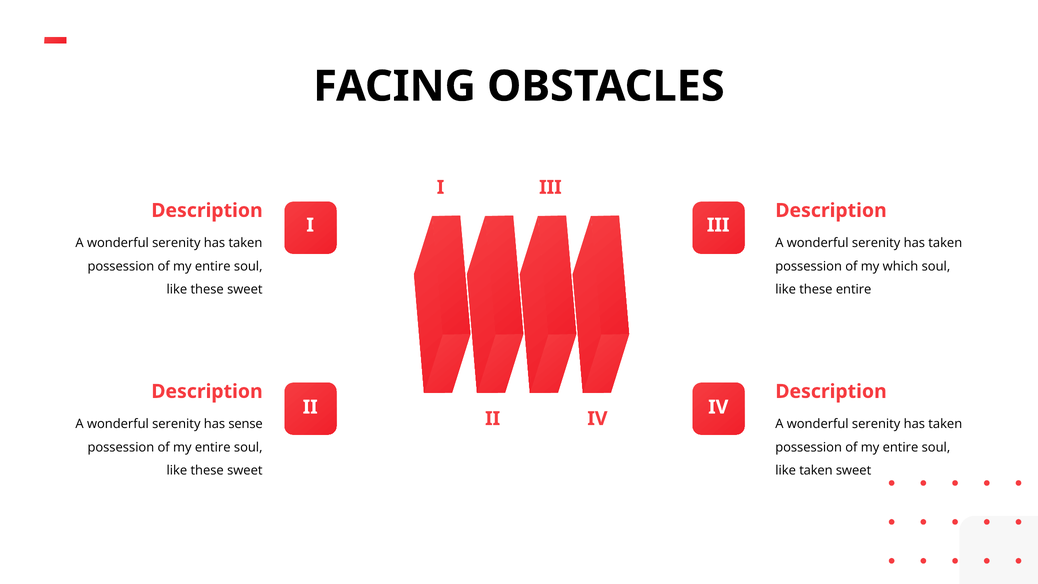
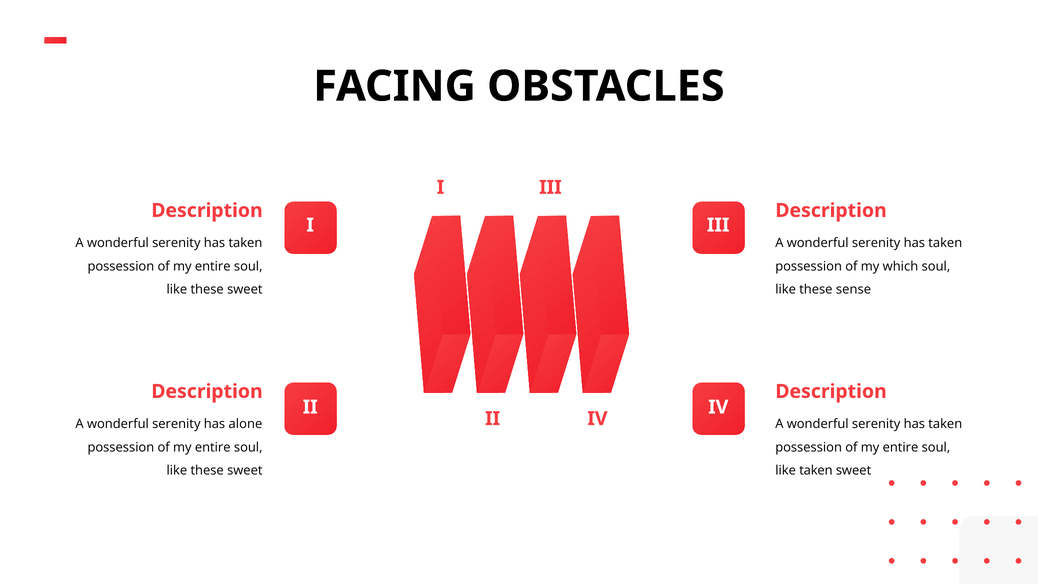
these entire: entire -> sense (854, 290)
sense: sense -> alone (245, 424)
